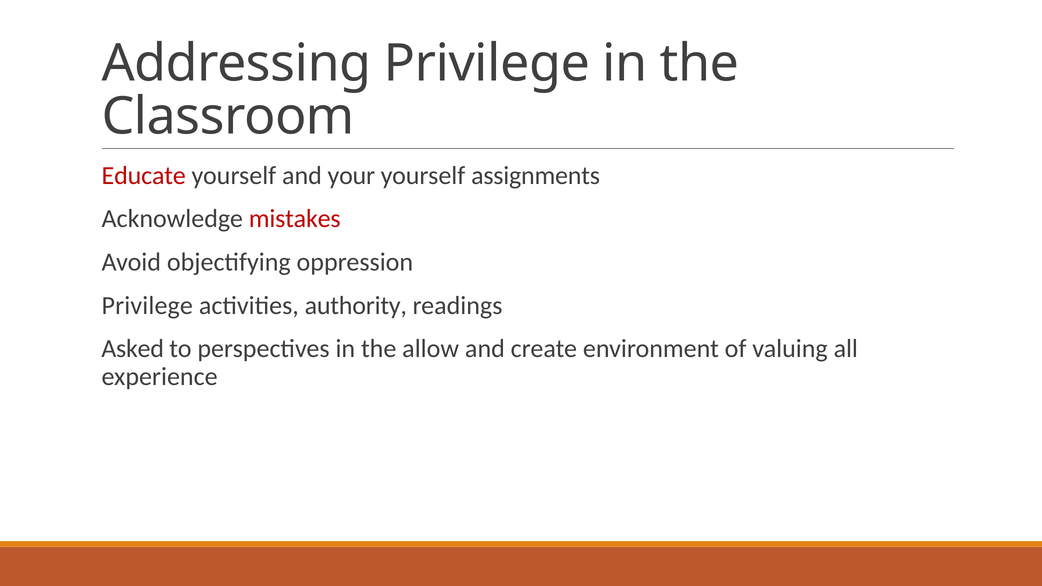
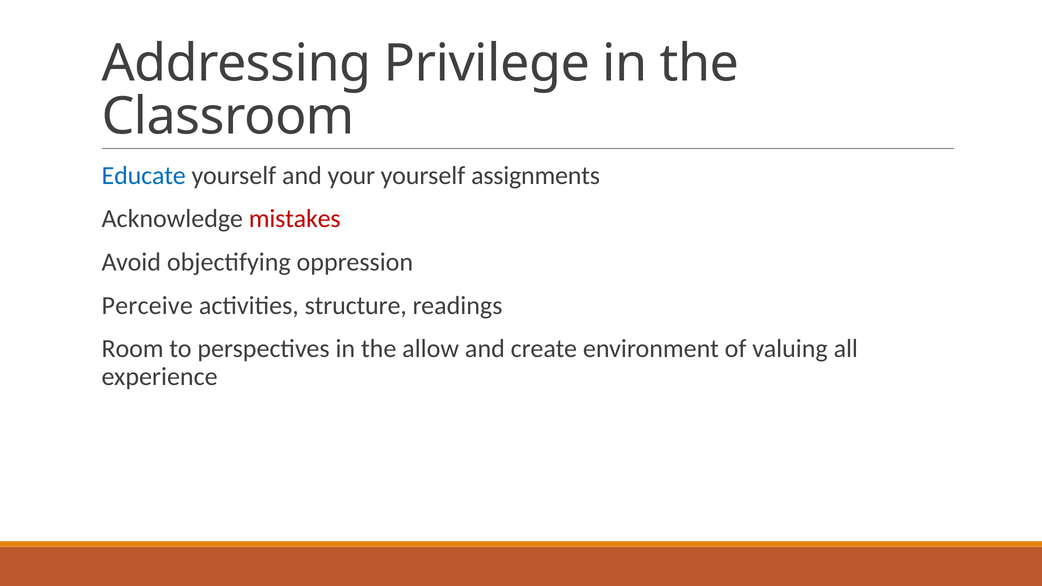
Educate colour: red -> blue (144, 176)
Privilege: Privilege -> Perceive (147, 306)
authority: authority -> structure (356, 306)
Asked: Asked -> Room (133, 349)
